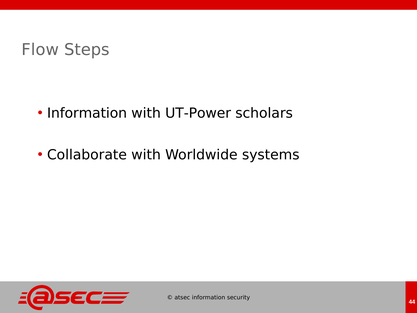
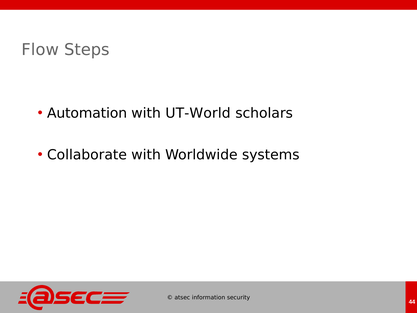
Information: Information -> Automation (87, 113)
UT-Power: UT-Power -> UT-World (198, 113)
